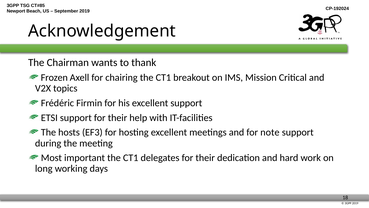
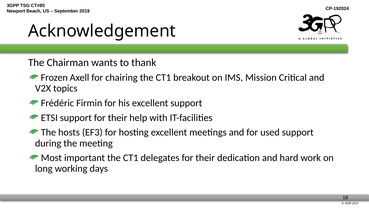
note: note -> used (270, 132)
